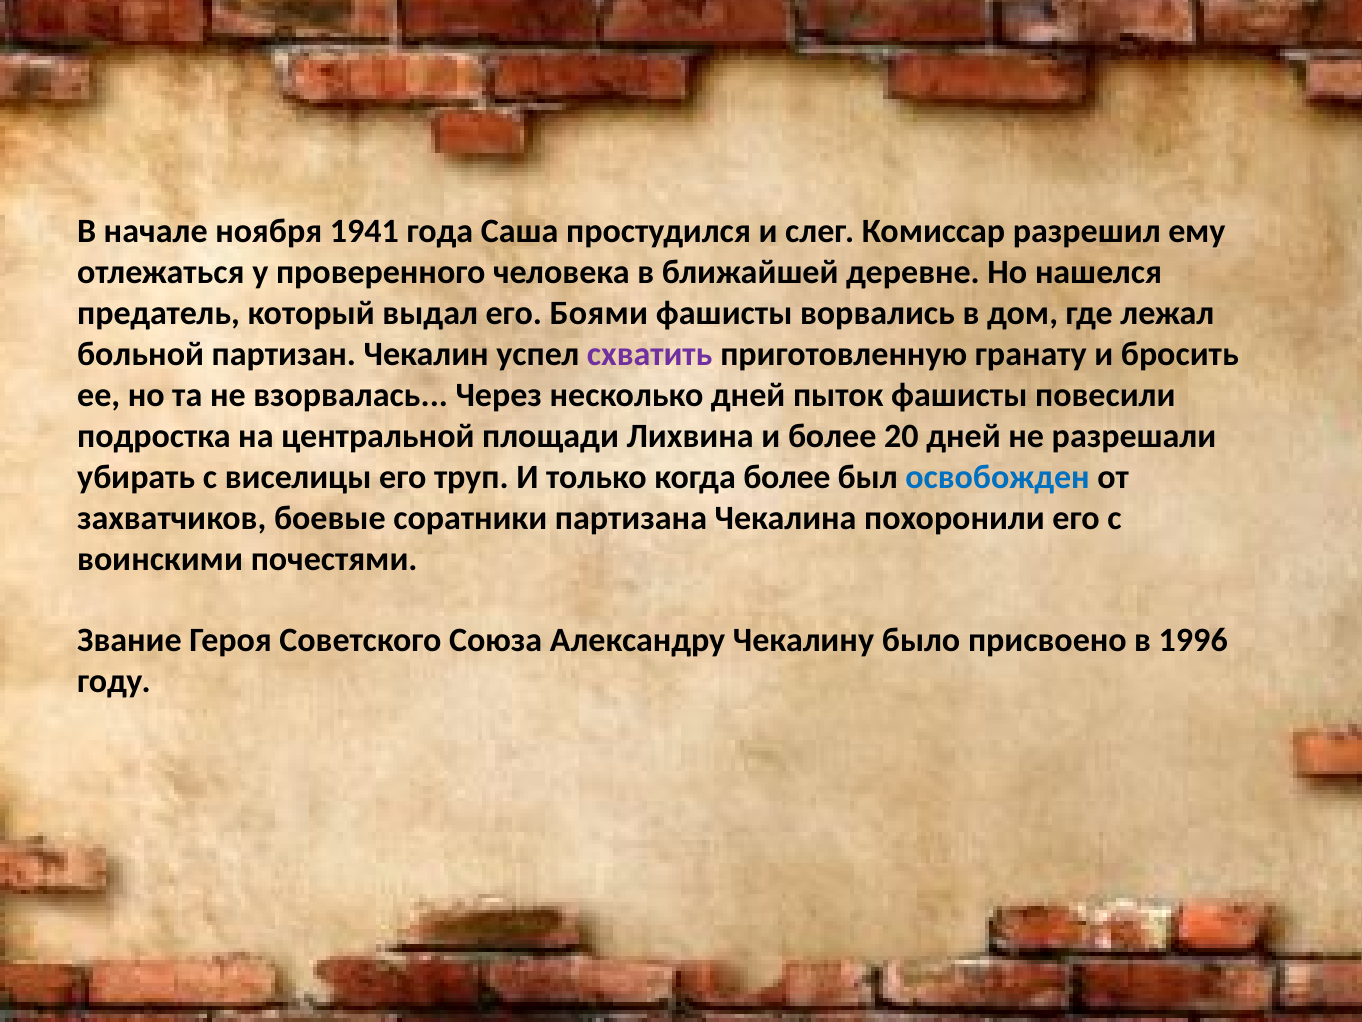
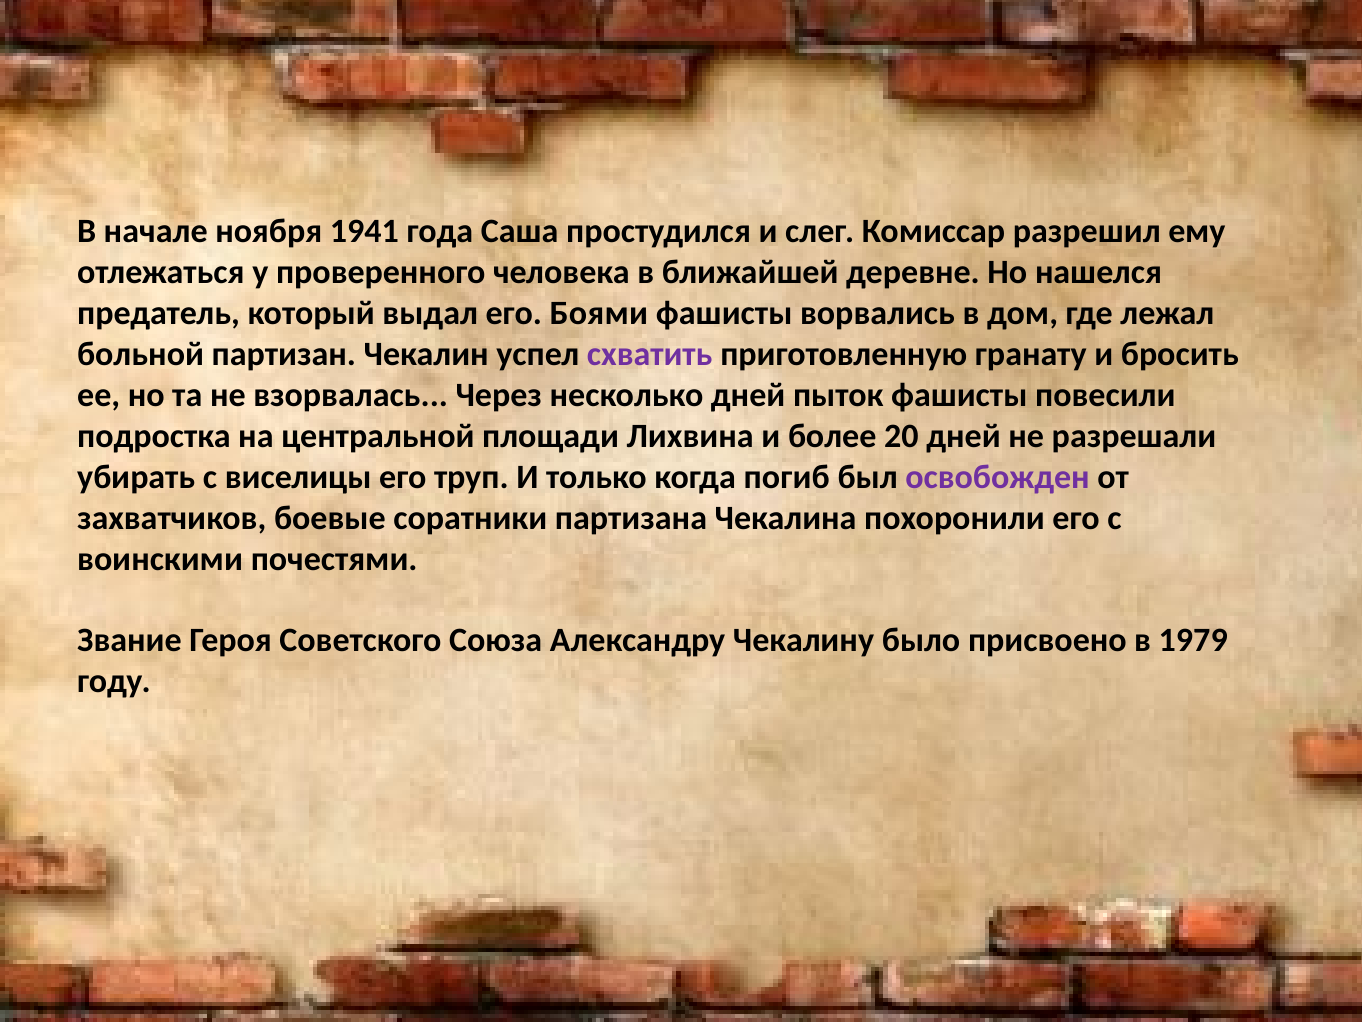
когда более: более -> погиб (787, 477)
освобожден colour: blue -> purple (998, 477)
1996: 1996 -> 1979 (1193, 640)
